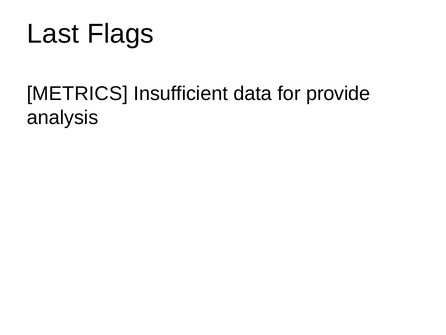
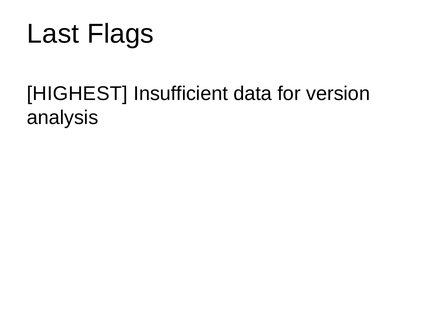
METRICS: METRICS -> HIGHEST (77, 94)
provide: provide -> version (338, 94)
